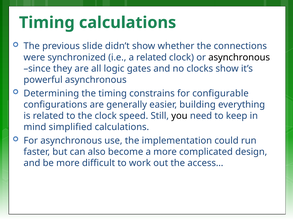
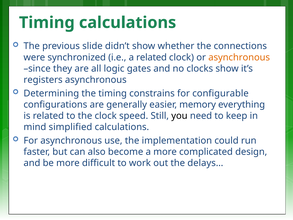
asynchronous colour: black -> orange (239, 57)
powerful: powerful -> registers (43, 80)
building: building -> memory (198, 104)
access…: access… -> delays… (205, 163)
